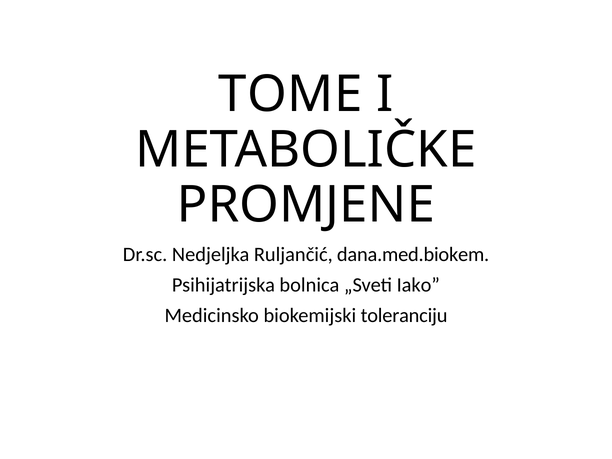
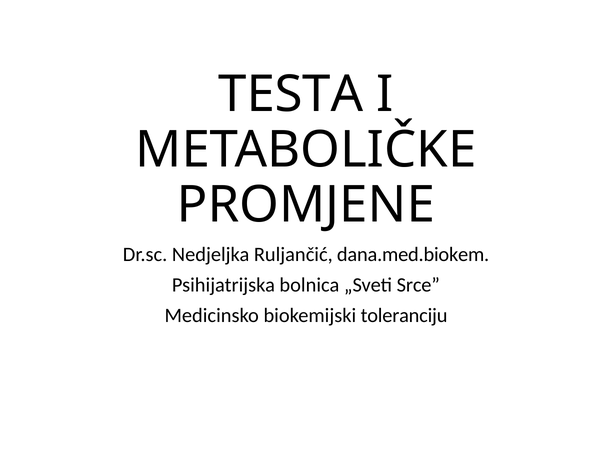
TOME: TOME -> TESTA (291, 95)
Iako: Iako -> Srce (418, 285)
